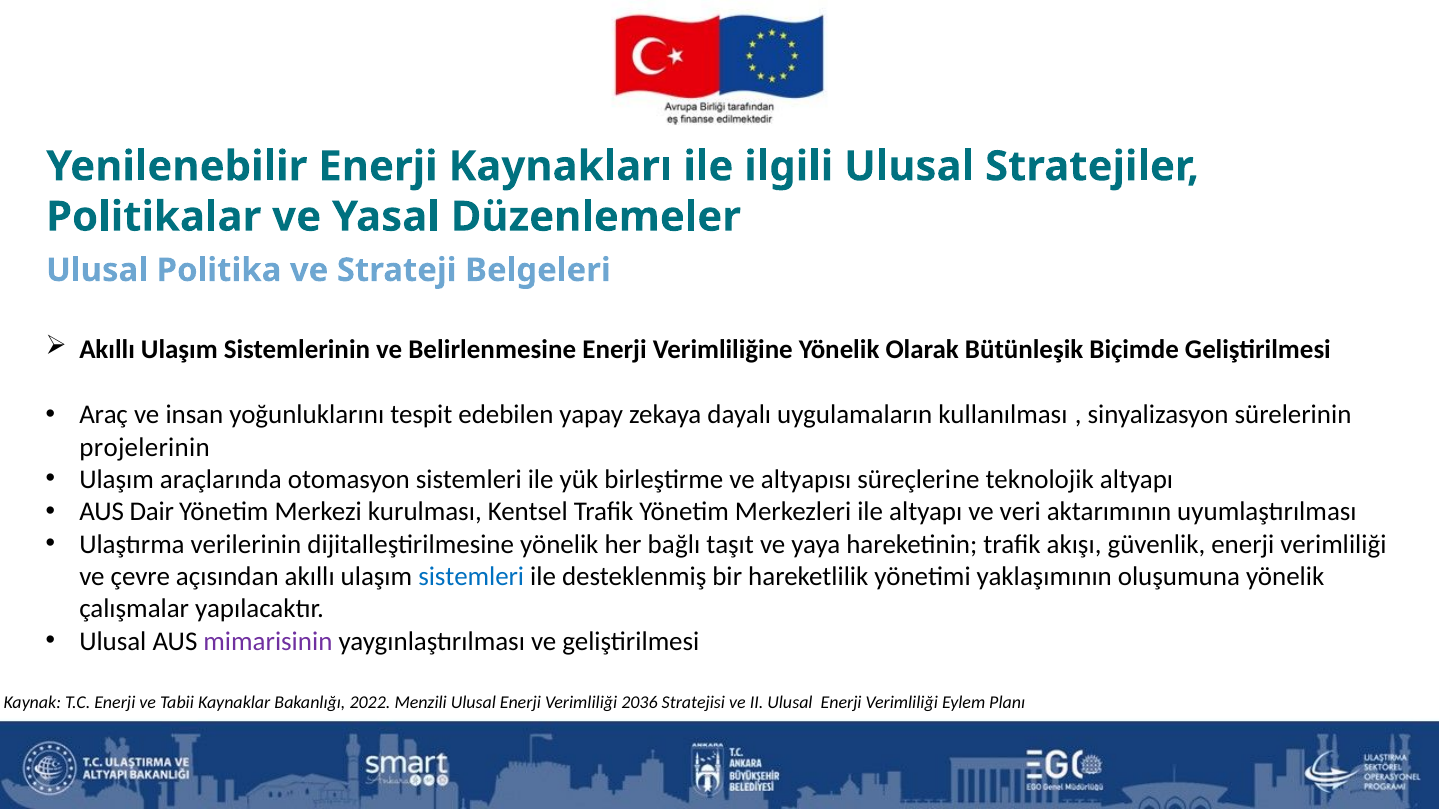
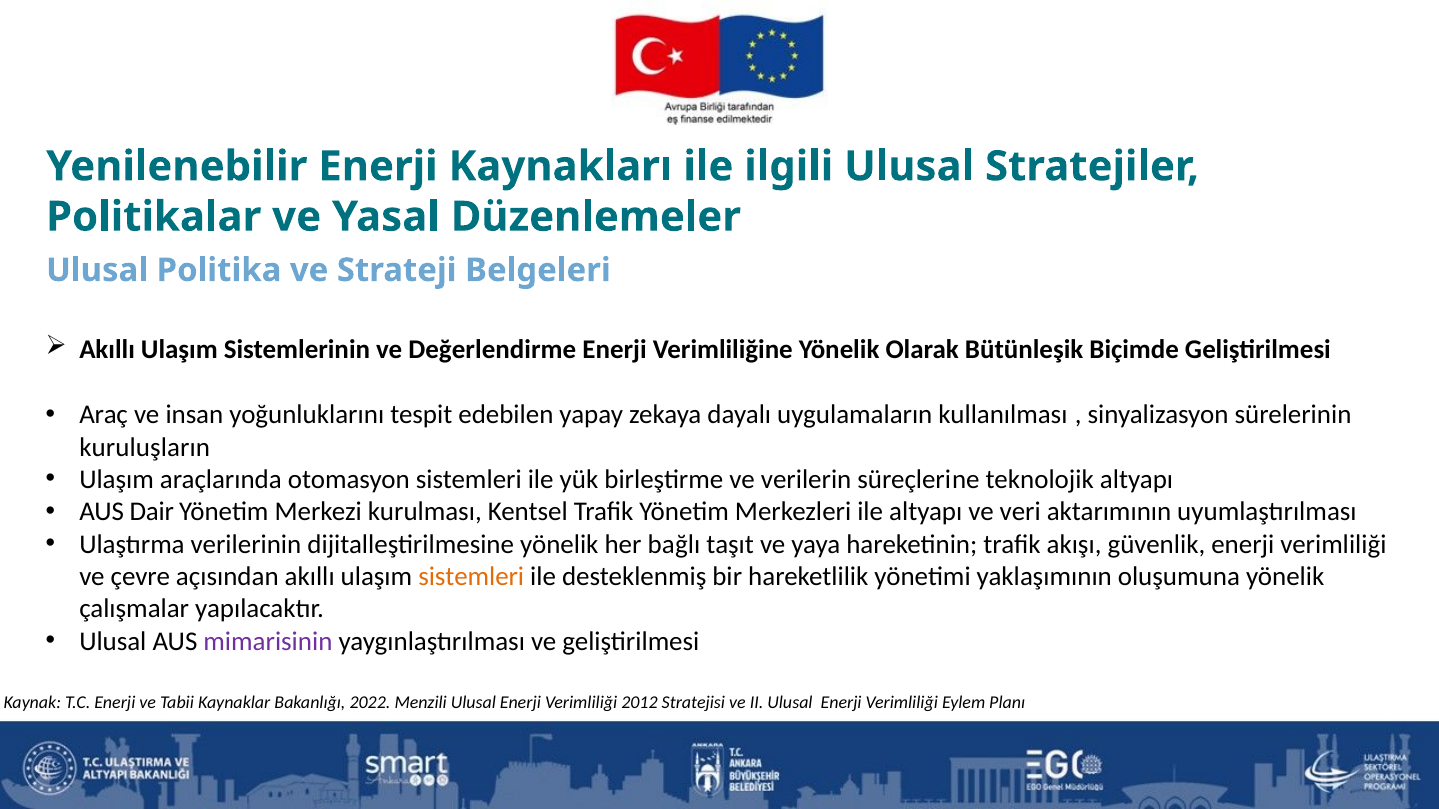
Belirlenmesine: Belirlenmesine -> Değerlendirme (492, 350)
projelerinin: projelerinin -> kuruluşların (145, 447)
altyapısı: altyapısı -> verilerin (806, 480)
sistemleri colour: blue -> orange (471, 577)
2036: 2036 -> 2012 (639, 703)
